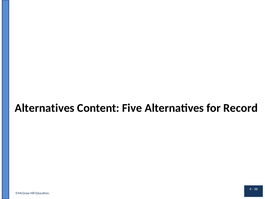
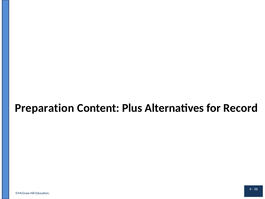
Alternatives: Alternatives -> Preparation (45, 108)
Five: Five -> Plus (132, 108)
